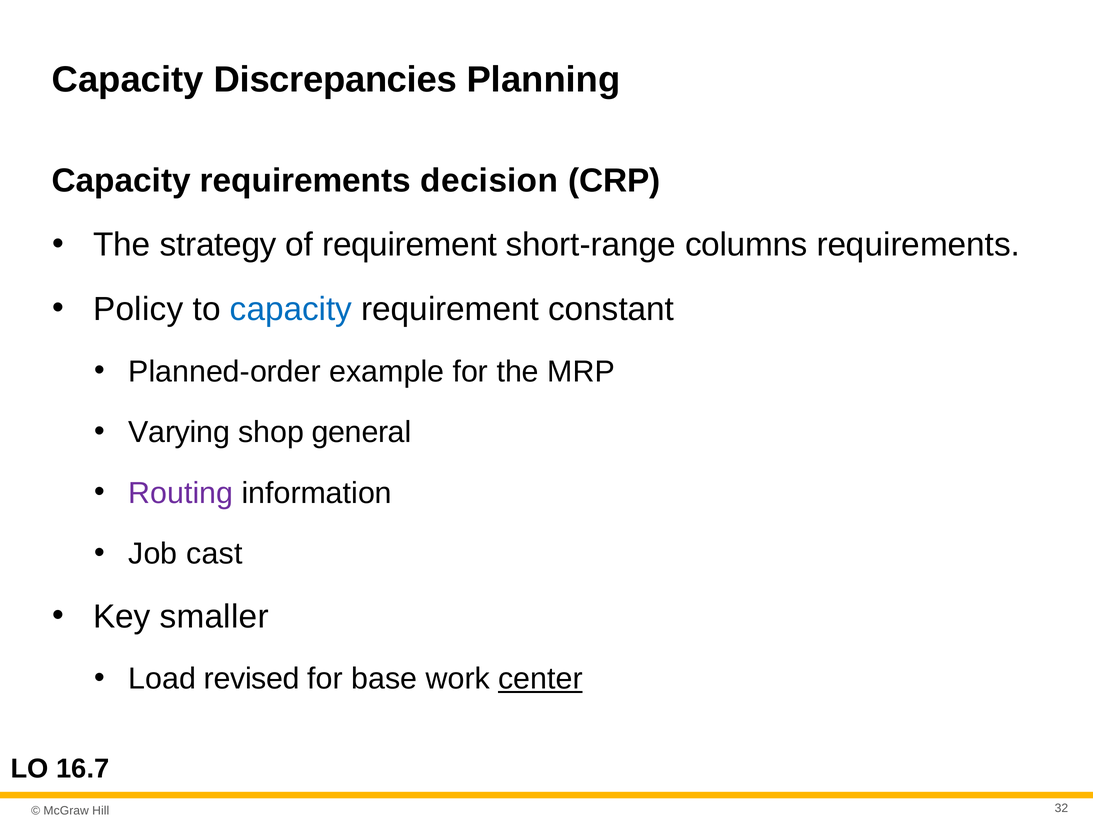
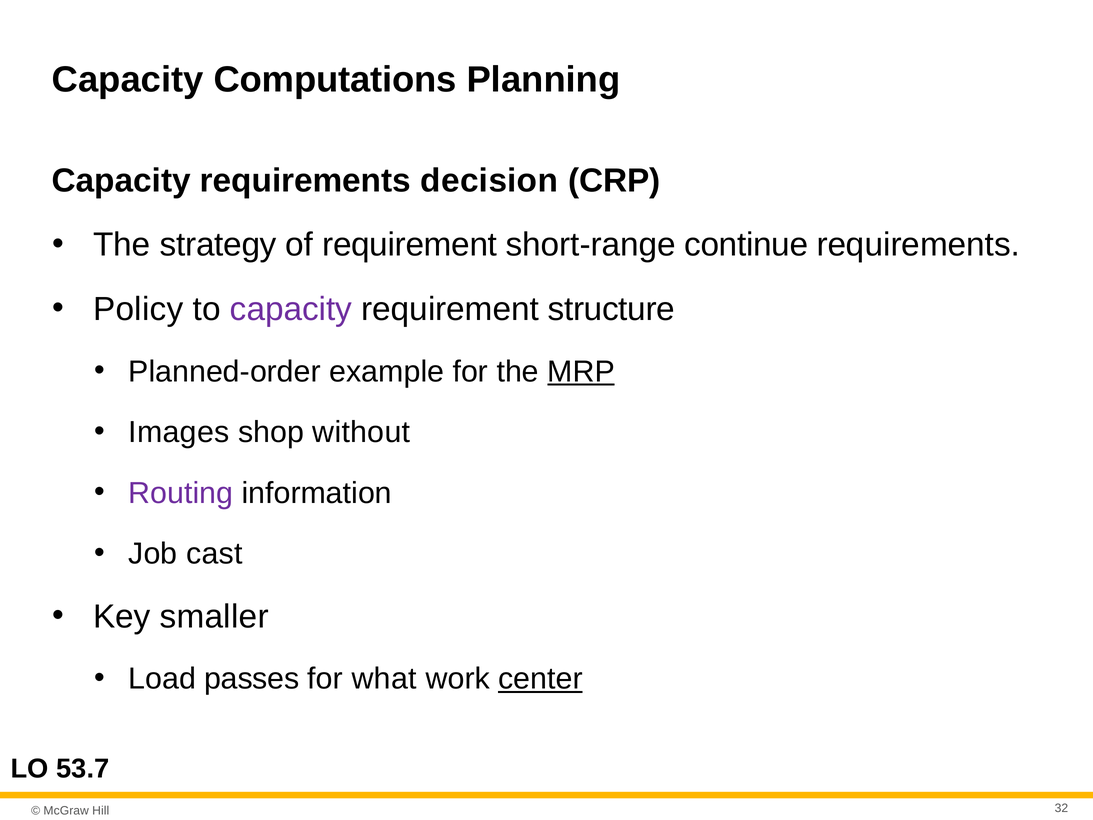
Discrepancies: Discrepancies -> Computations (335, 80)
columns: columns -> continue (746, 245)
capacity colour: blue -> purple (291, 309)
constant: constant -> structure (611, 309)
MRP underline: none -> present (581, 371)
Varying: Varying -> Images (179, 432)
general: general -> without (361, 432)
revised: revised -> passes (252, 679)
base: base -> what (384, 679)
16.7: 16.7 -> 53.7 (83, 769)
